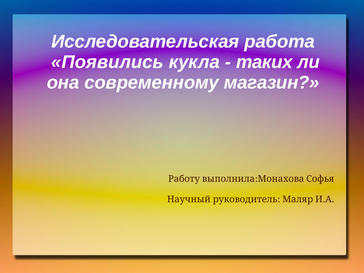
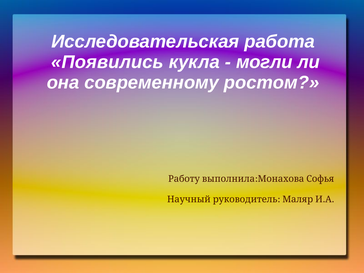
таких: таких -> могли (264, 62)
магазин: магазин -> ростом (272, 83)
